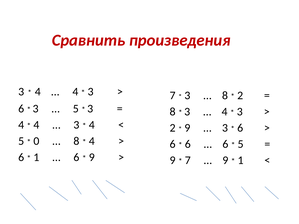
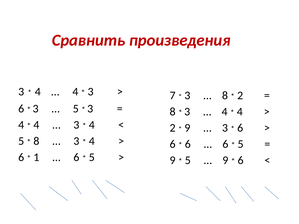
3: 3 -> 4 (240, 112)
0: 0 -> 8 (36, 141)
8: 8 -> 3 (77, 141)
9: 9 -> 5 (92, 157)
7: 7 -> 5 (188, 161)
1: 1 -> 6 (241, 161)
